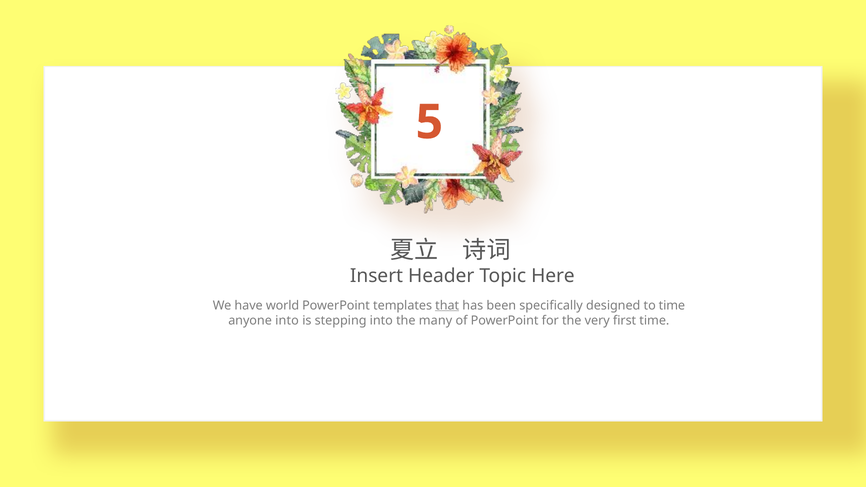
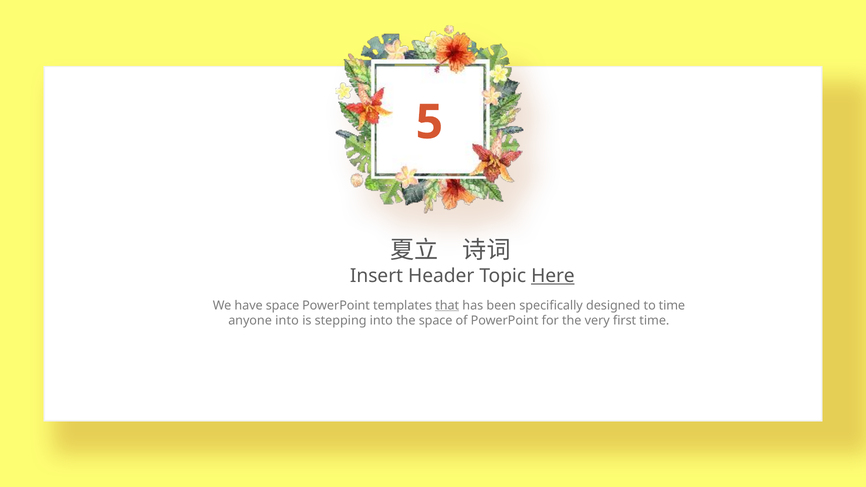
Here underline: none -> present (553, 276)
have world: world -> space (283, 305)
the many: many -> space (436, 321)
